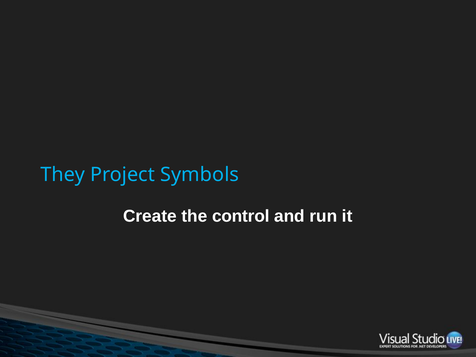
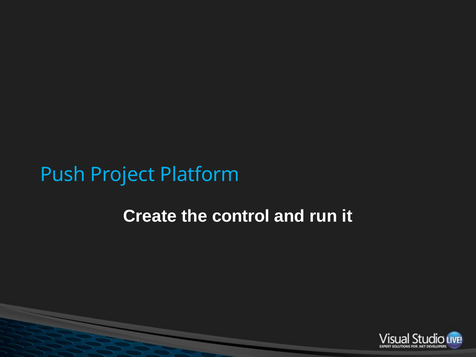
They: They -> Push (63, 175)
Symbols: Symbols -> Platform (200, 175)
